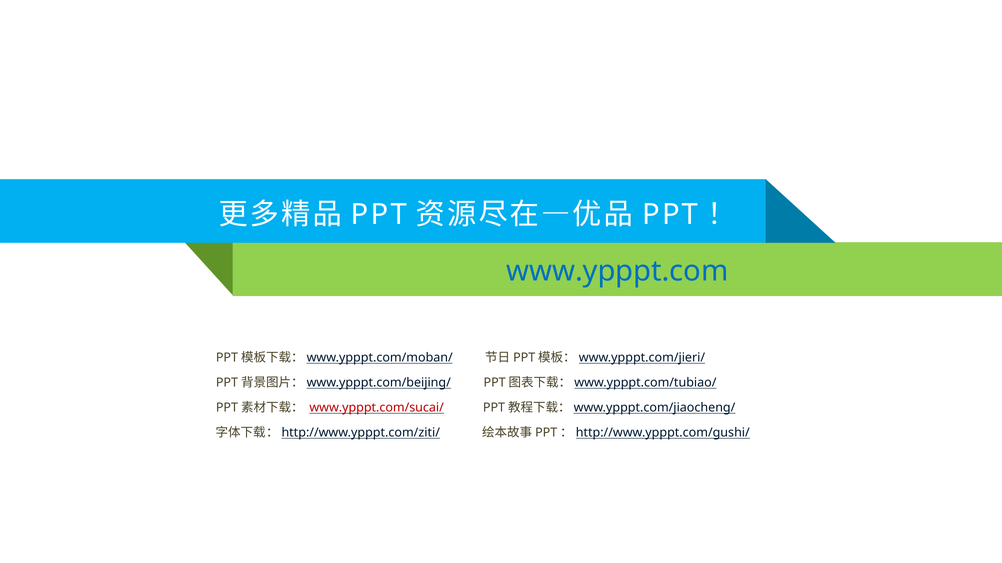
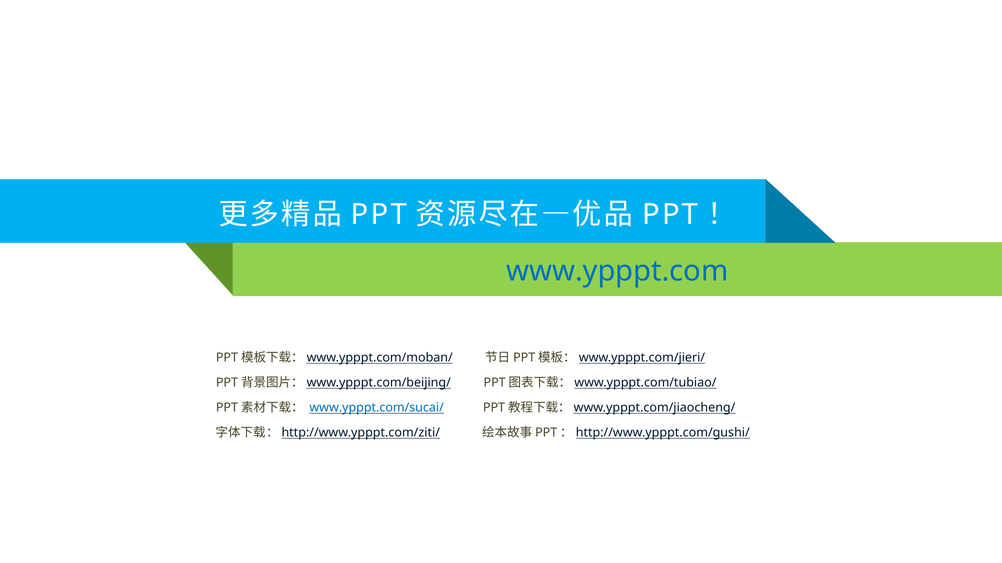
www.ypppt.com/sucai/ colour: red -> blue (377, 408)
